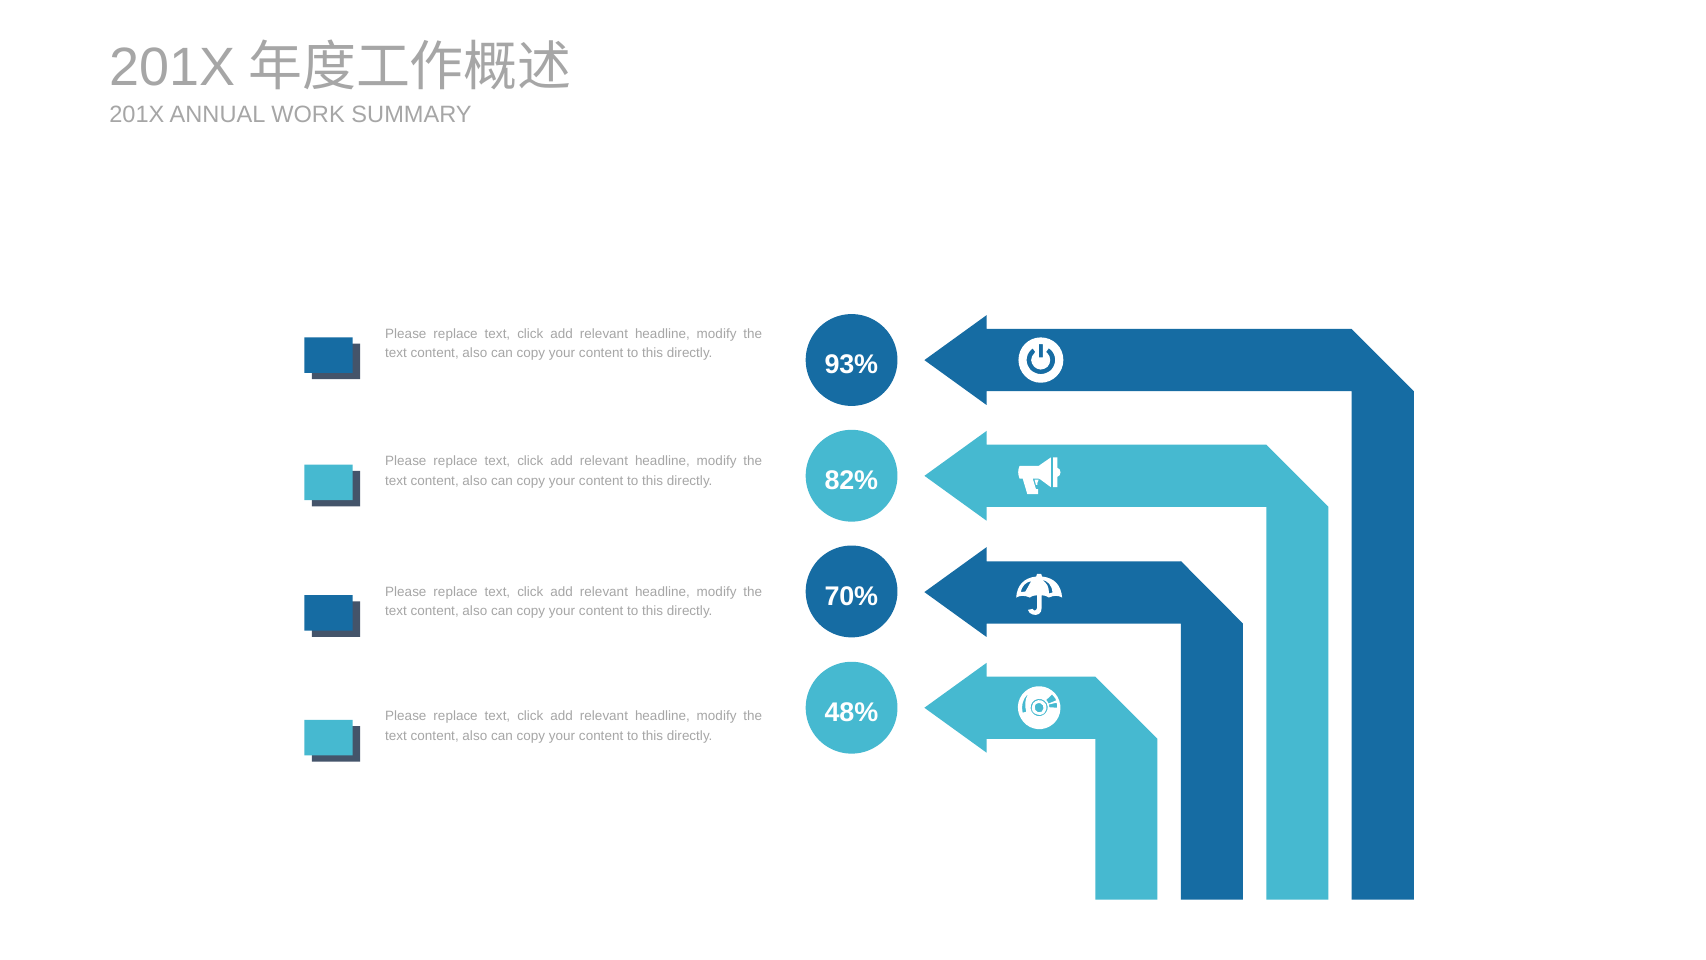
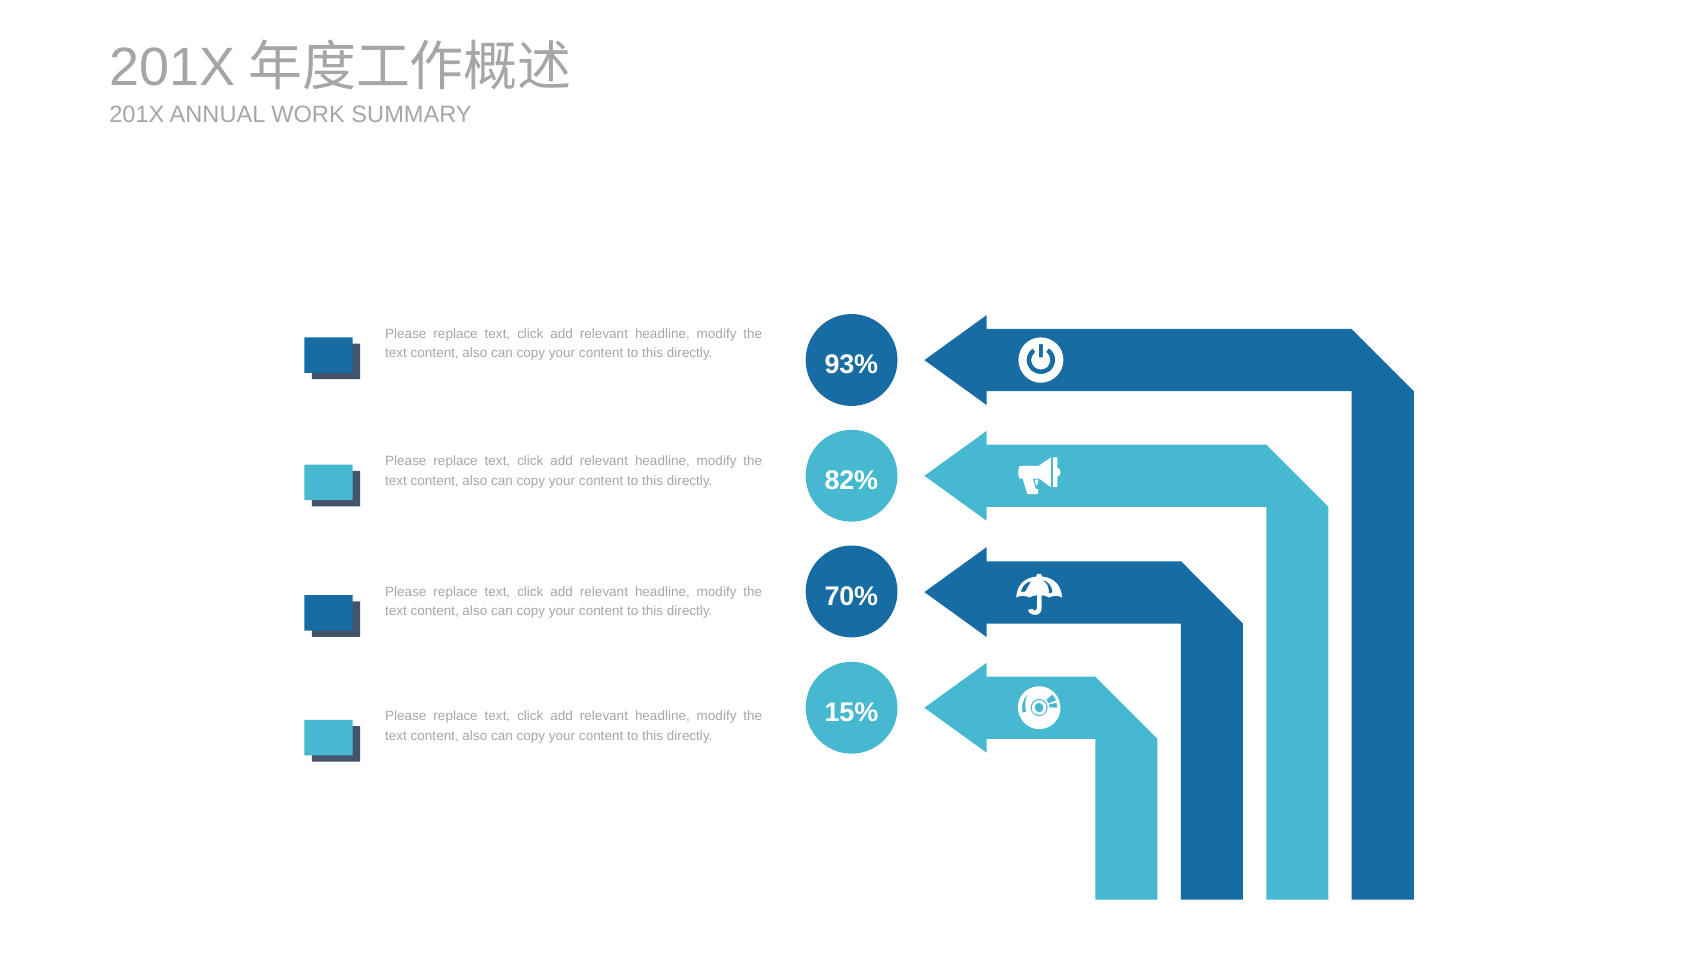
48%: 48% -> 15% (851, 712)
